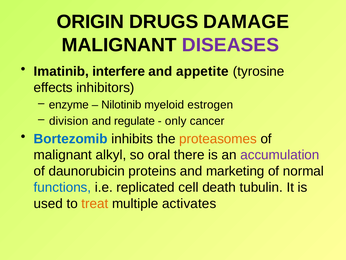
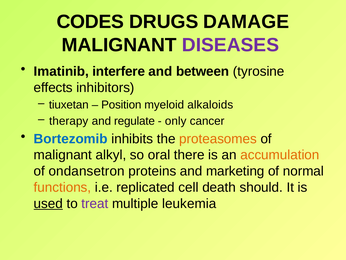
ORIGIN: ORIGIN -> CODES (90, 22)
appetite: appetite -> between (203, 71)
enzyme: enzyme -> tiuxetan (69, 105)
Nilotinib: Nilotinib -> Position (121, 105)
estrogen: estrogen -> alkaloids (210, 105)
division: division -> therapy (69, 121)
accumulation colour: purple -> orange (280, 155)
daunorubicin: daunorubicin -> ondansetron (87, 171)
functions colour: blue -> orange (62, 187)
tubulin: tubulin -> should (261, 187)
used underline: none -> present (48, 203)
treat colour: orange -> purple (95, 203)
activates: activates -> leukemia (189, 203)
